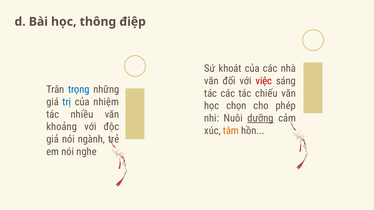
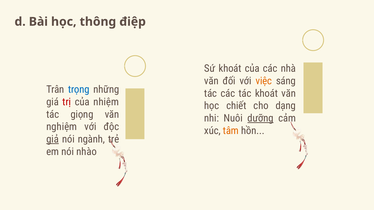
việc colour: red -> orange (264, 81)
tác chiếu: chiếu -> khoát (266, 93)
trị colour: blue -> red (67, 102)
chọn: chọn -> chiết (236, 106)
phép: phép -> dạng (286, 106)
nhiều: nhiều -> giọng (82, 115)
khoảng: khoảng -> nghiệm (62, 127)
giả underline: none -> present (53, 139)
nghe: nghe -> nhào (87, 152)
